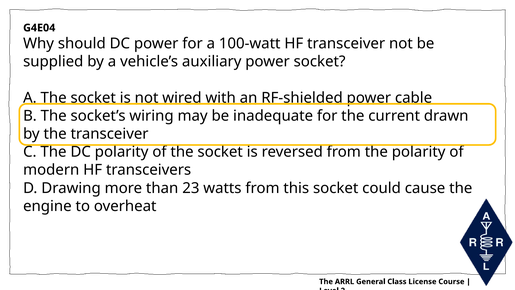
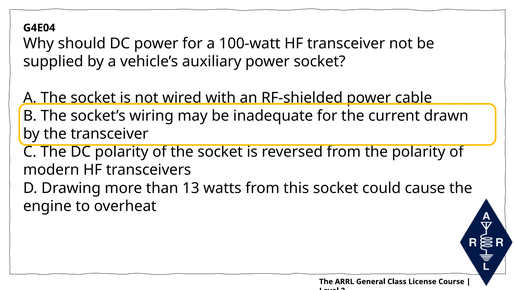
23: 23 -> 13 (191, 188)
